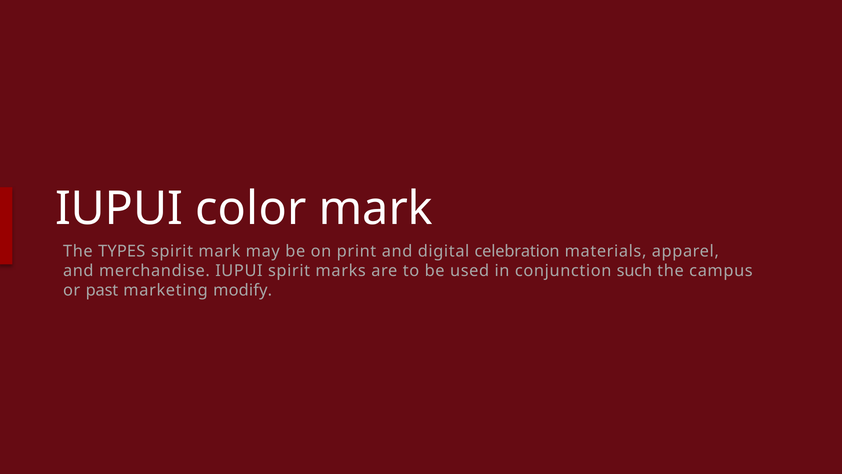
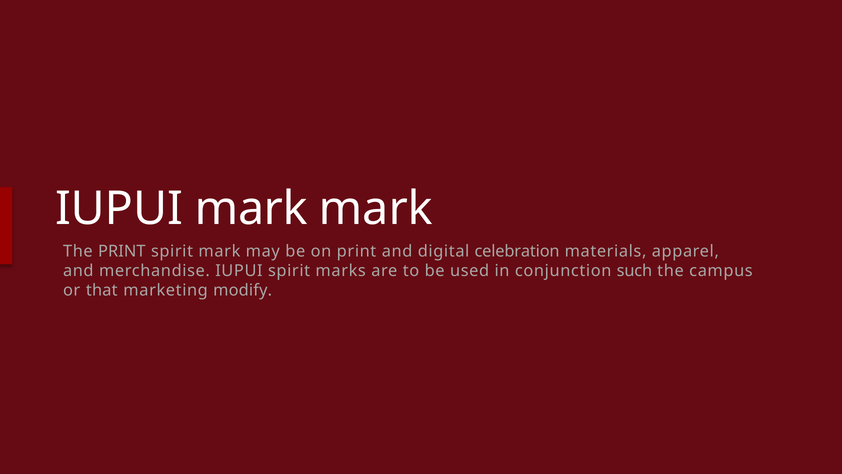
IUPUI color: color -> mark (251, 209)
The TYPES: TYPES -> PRINT (122, 251)
past: past -> that (102, 290)
